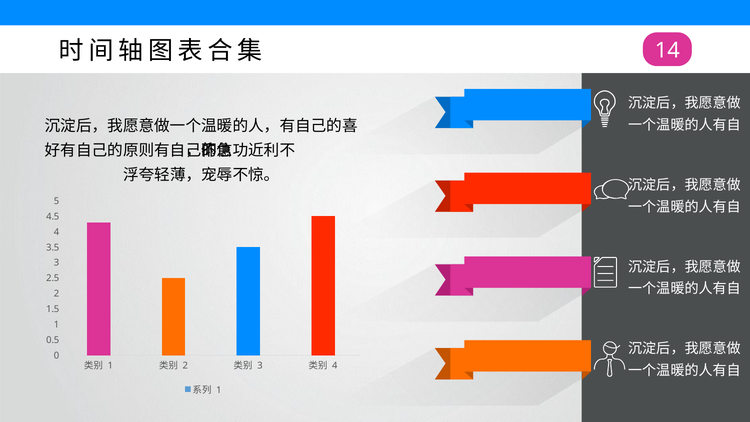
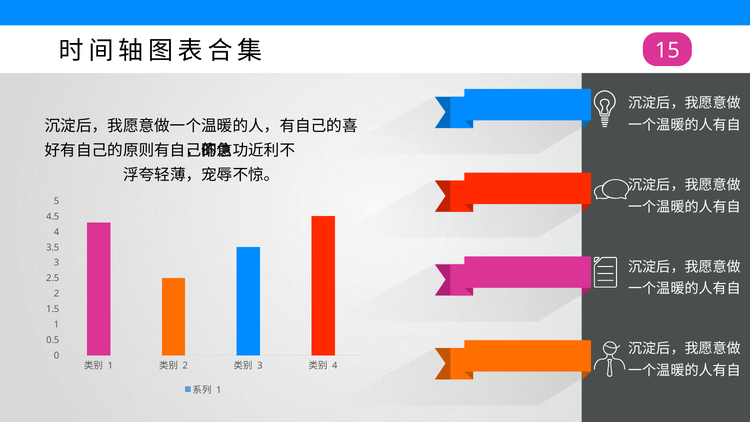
14: 14 -> 15 (667, 51)
